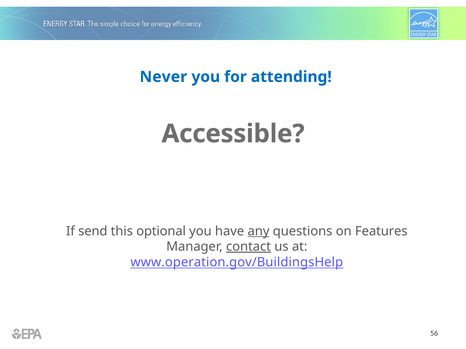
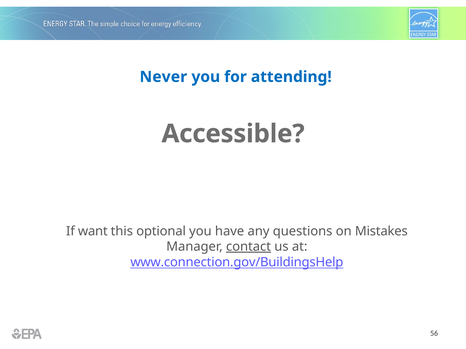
send: send -> want (93, 231)
any underline: present -> none (259, 231)
Features: Features -> Mistakes (381, 231)
www.operation.gov/BuildingsHelp: www.operation.gov/BuildingsHelp -> www.connection.gov/BuildingsHelp (237, 263)
